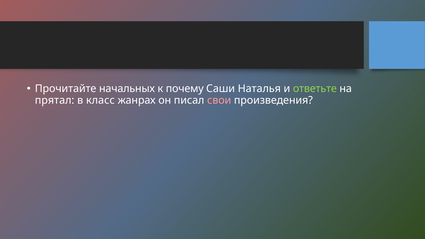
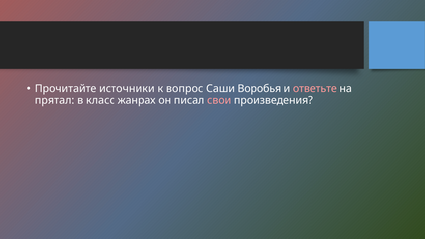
начальных: начальных -> источники (127, 89)
почему: почему -> вопрос (185, 89)
Наталья: Наталья -> Воробья (259, 89)
ответьте colour: light green -> pink (315, 89)
